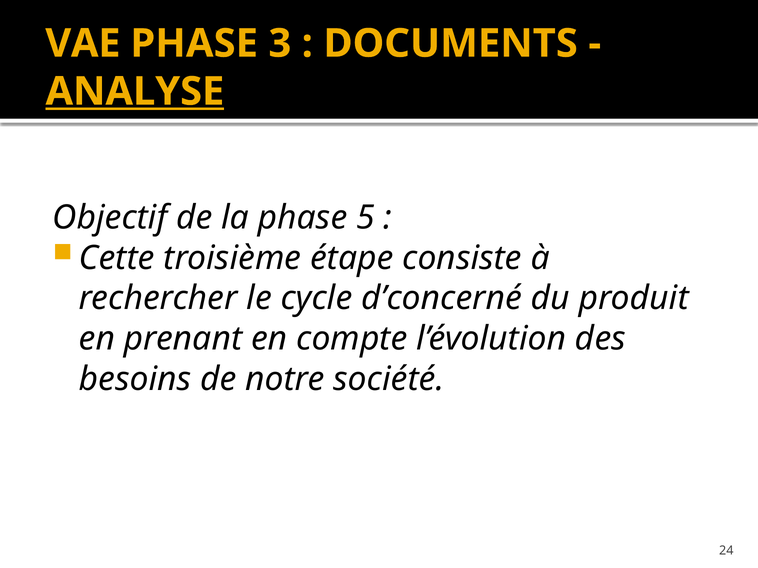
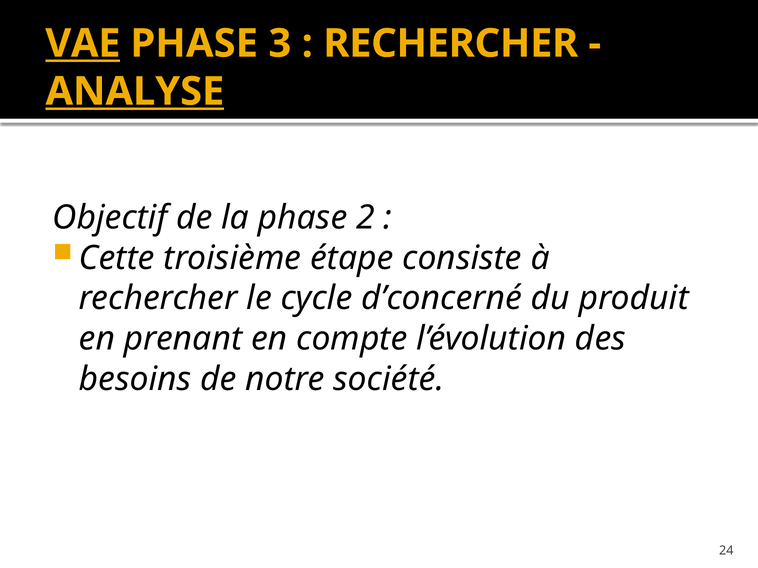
VAE underline: none -> present (83, 44)
DOCUMENTS: DOCUMENTS -> RECHERCHER (451, 44)
5: 5 -> 2 (365, 218)
